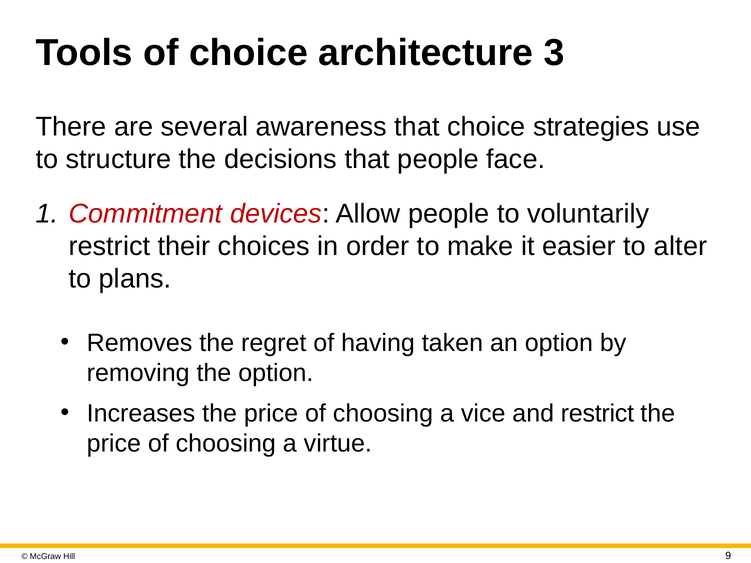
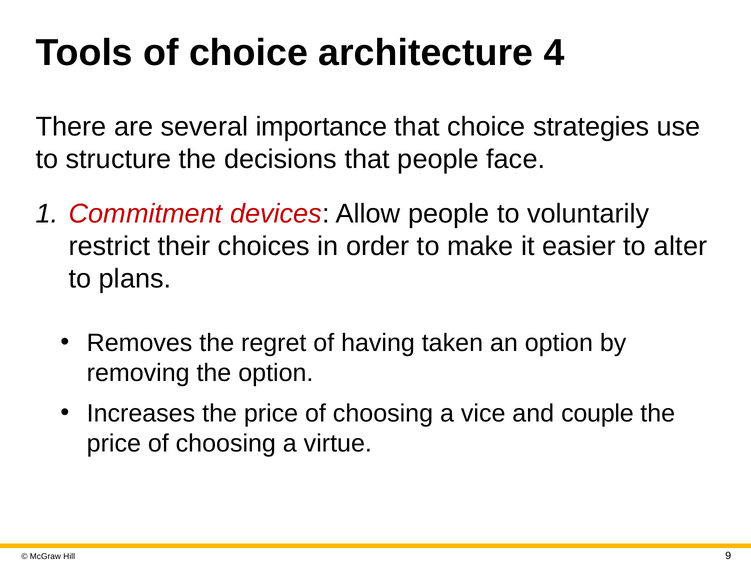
3: 3 -> 4 (554, 53)
awareness: awareness -> importance (321, 127)
and restrict: restrict -> couple (597, 414)
